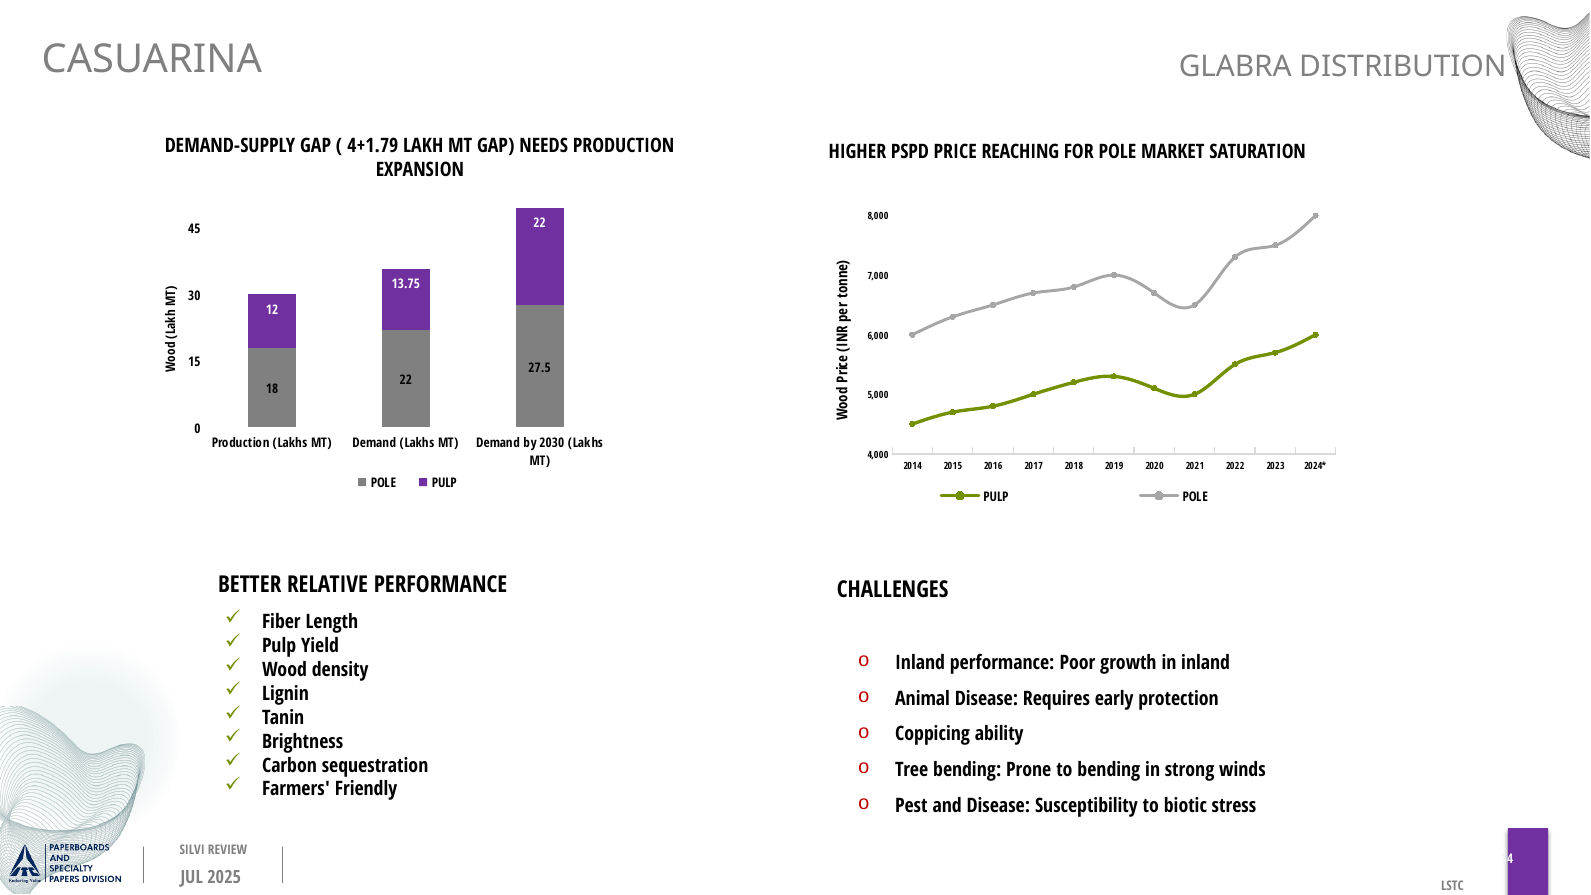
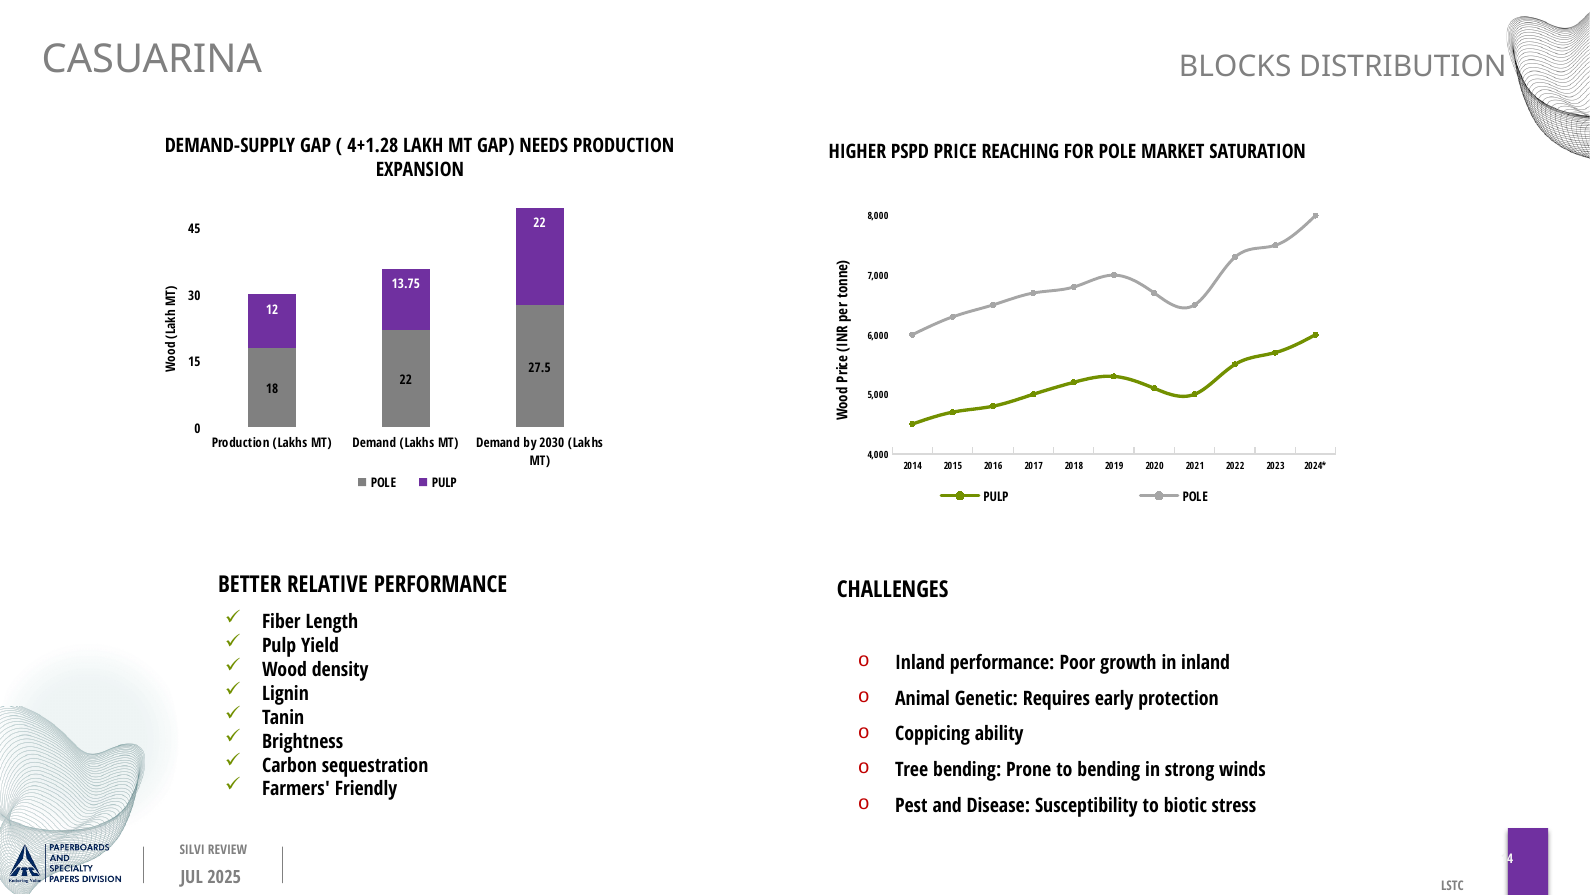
GLABRA: GLABRA -> BLOCKS (1235, 66)
4+1.79: 4+1.79 -> 4+1.28 (373, 146)
Animal Disease: Disease -> Genetic (986, 698)
